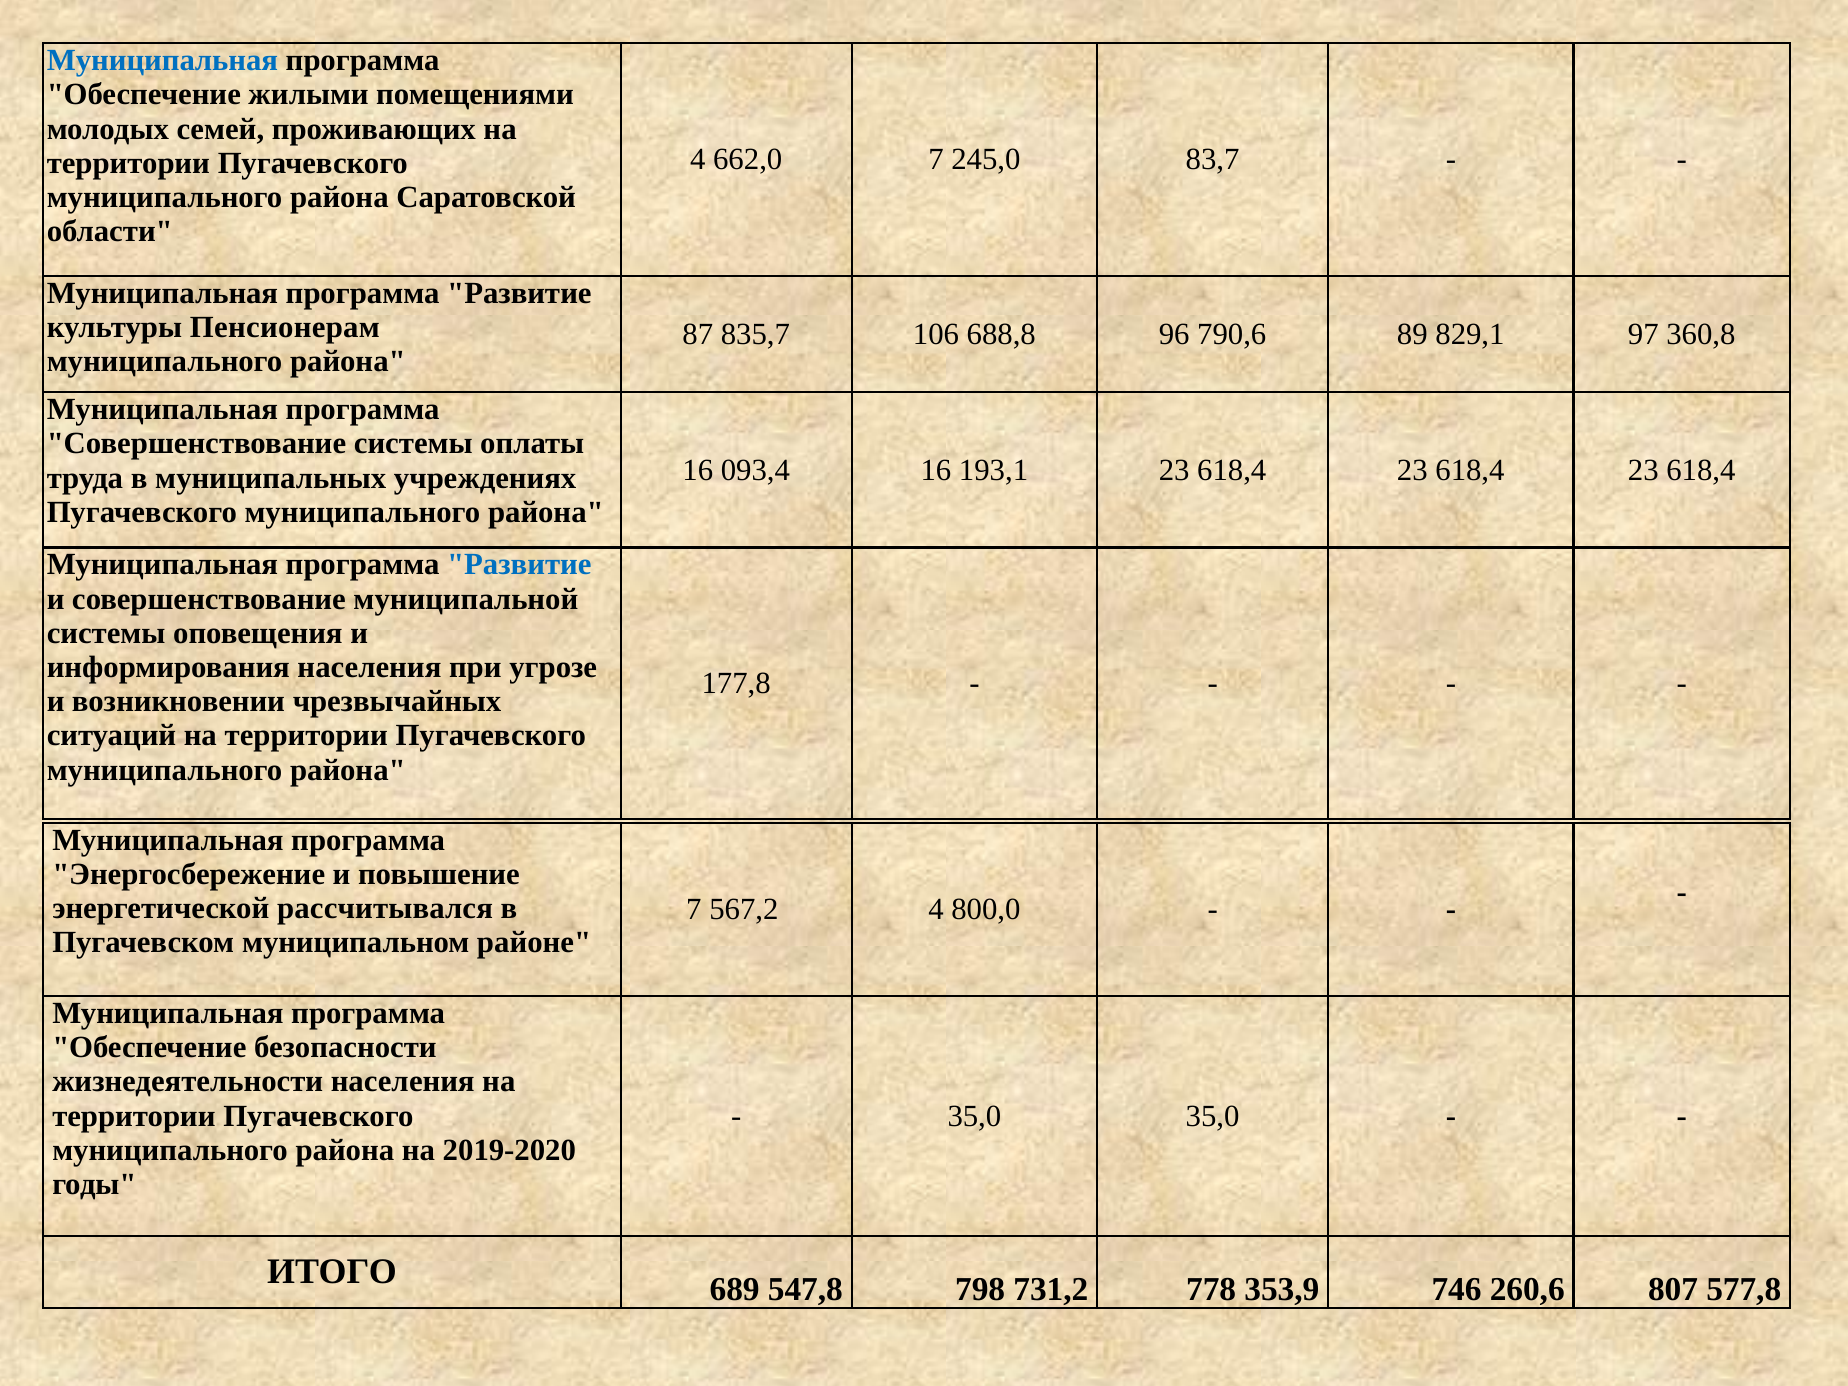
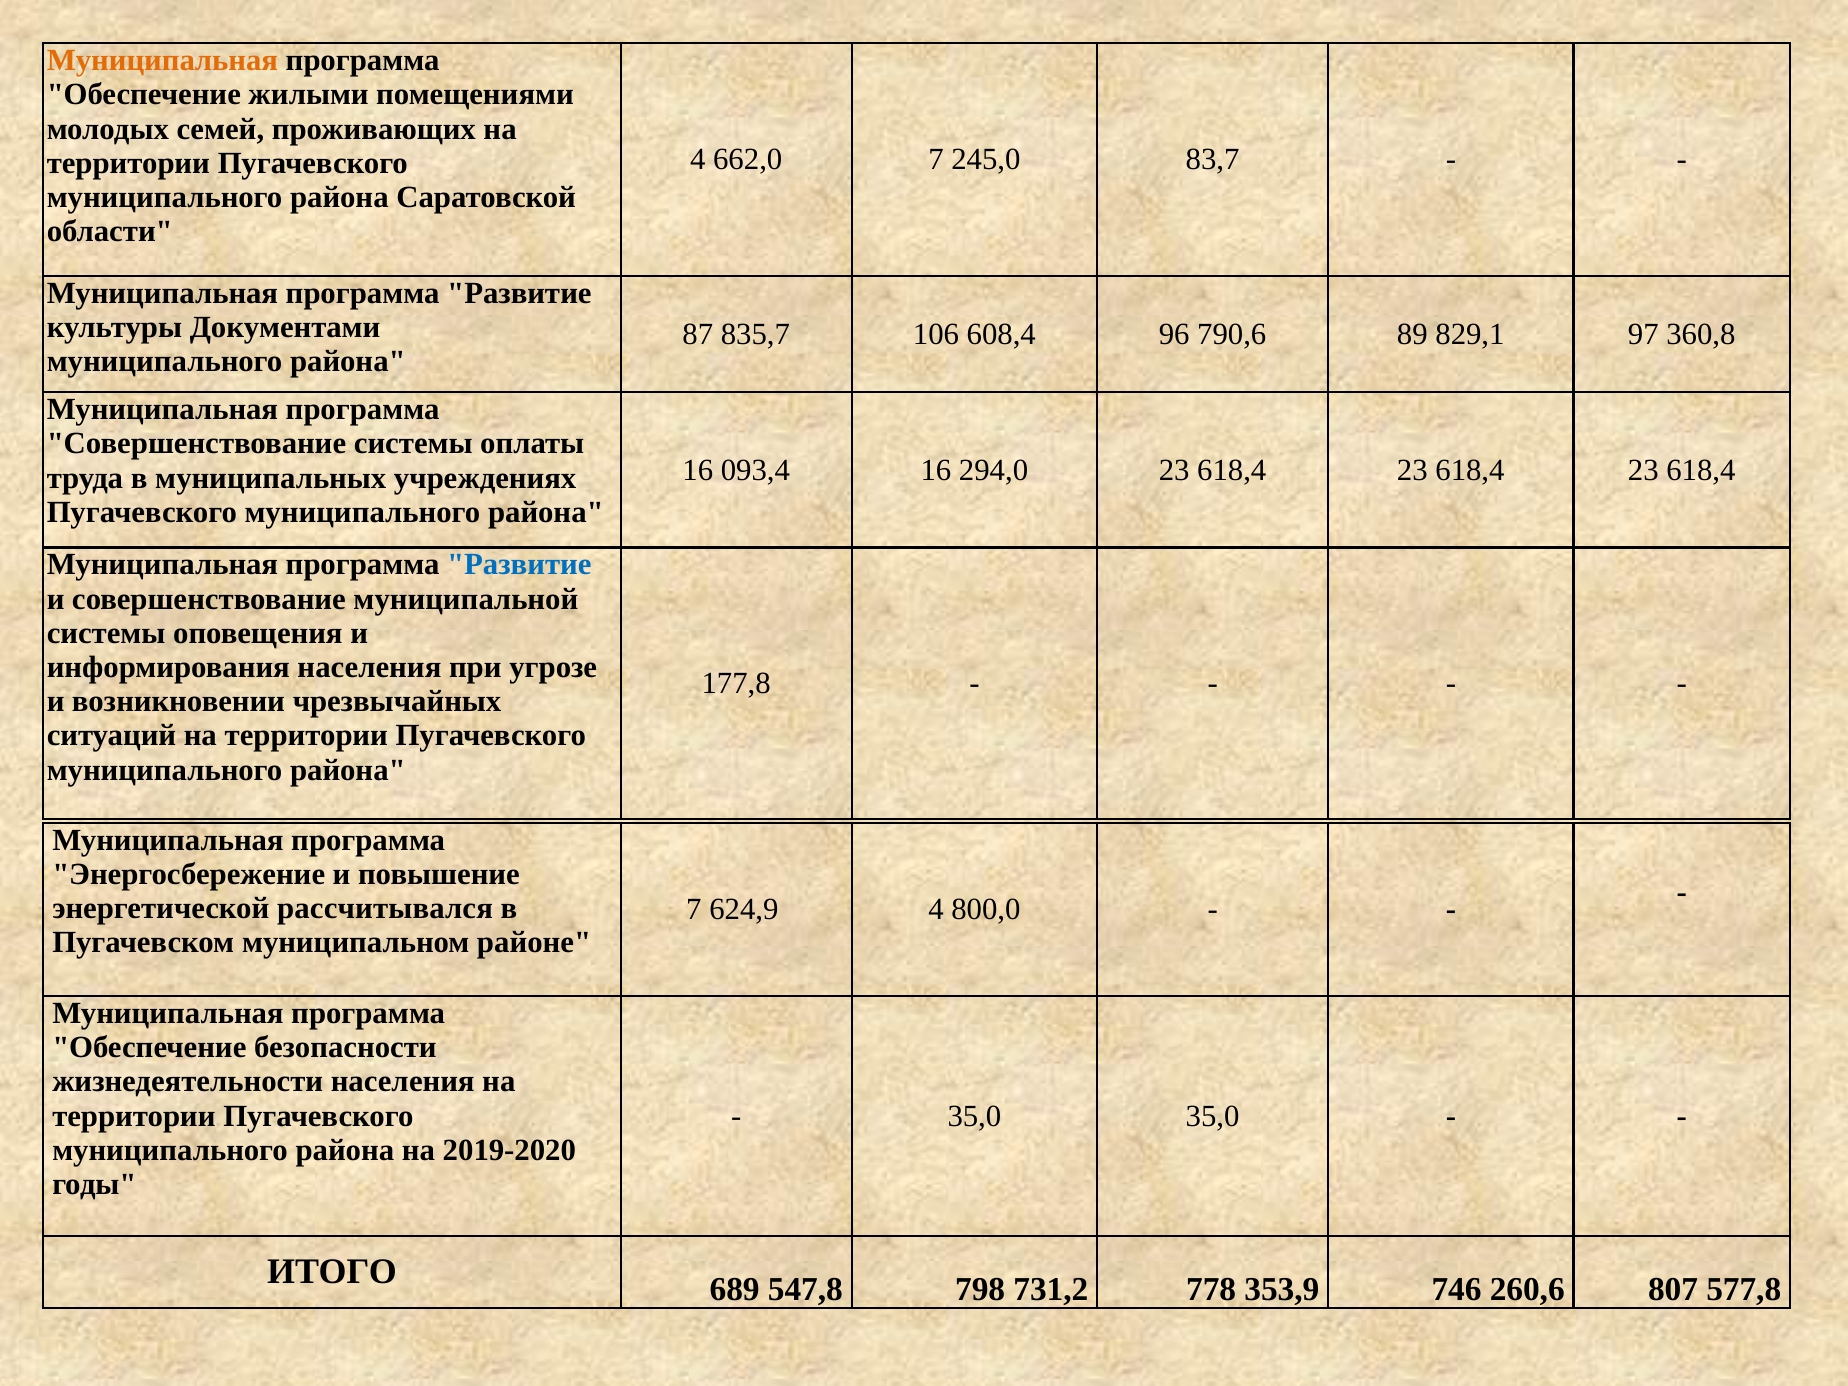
Муниципальная colour: blue -> orange (162, 61)
Пенсионерам: Пенсионерам -> Документами (285, 328)
688,8: 688,8 -> 608,4 (1001, 334)
193,1: 193,1 -> 294,0 (994, 470)
567,2: 567,2 -> 624,9 (744, 910)
